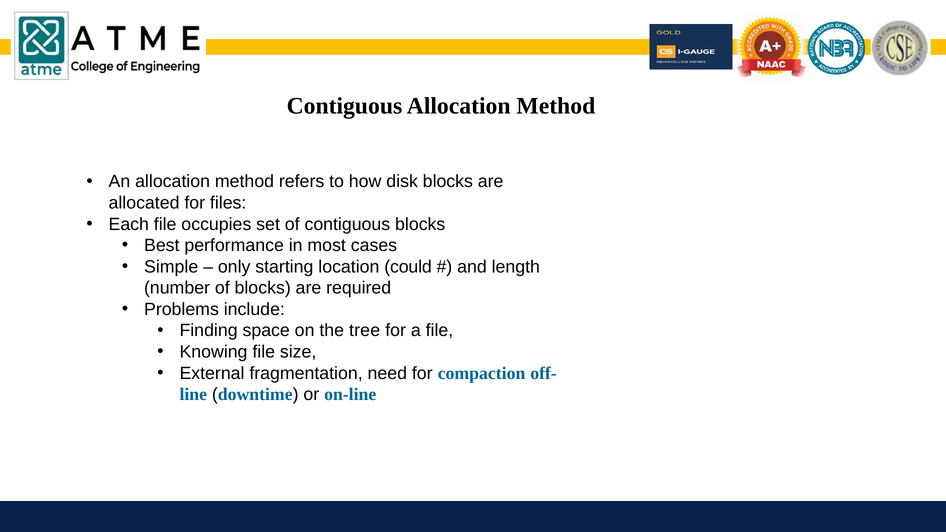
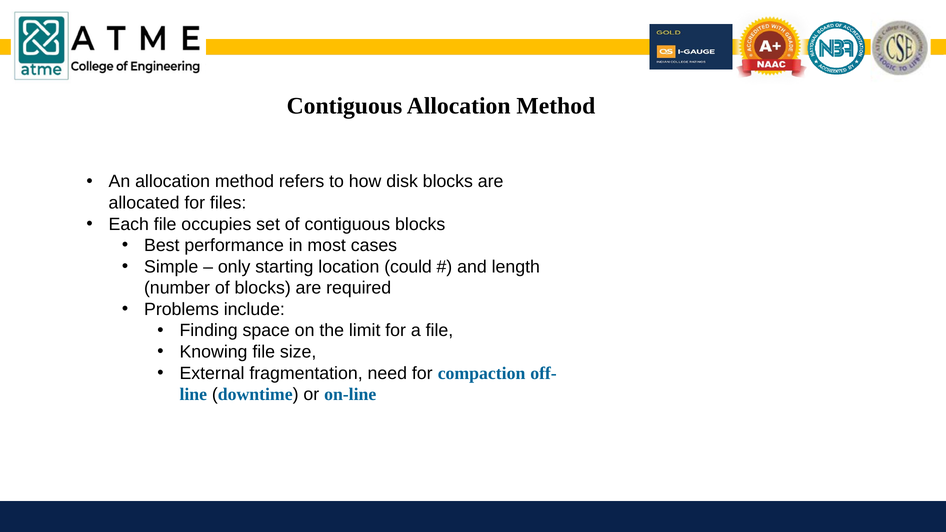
tree: tree -> limit (365, 331)
